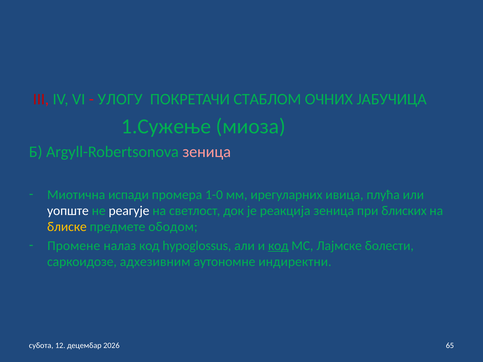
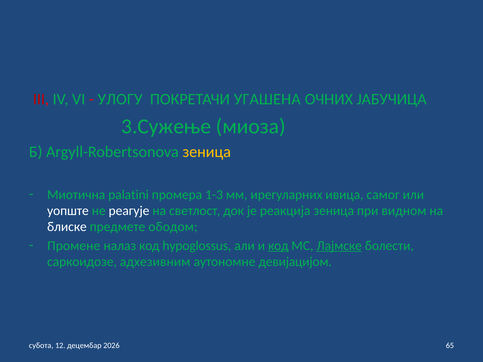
СТАБЛОМ: СТАБЛОМ -> УГАШЕНА (267, 99)
1.Сужење: 1.Сужење -> 3.Сужење (166, 127)
зеница colour: pink -> yellow (207, 152)
испади: испади -> palatini (129, 195)
1-0: 1-0 -> 1-3 (214, 195)
плућа: плућа -> самог (383, 195)
блиских: блиских -> видном (404, 211)
блиске colour: yellow -> white (67, 227)
Лајмске underline: none -> present (339, 246)
индиректни: индиректни -> девијацијом (295, 262)
